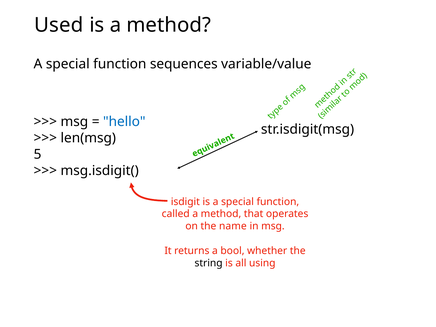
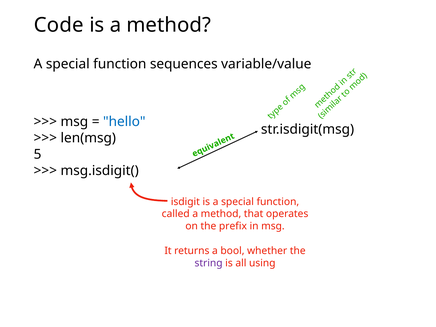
Used: Used -> Code (59, 25)
name: name -> prefix (233, 226)
string colour: black -> purple (209, 263)
